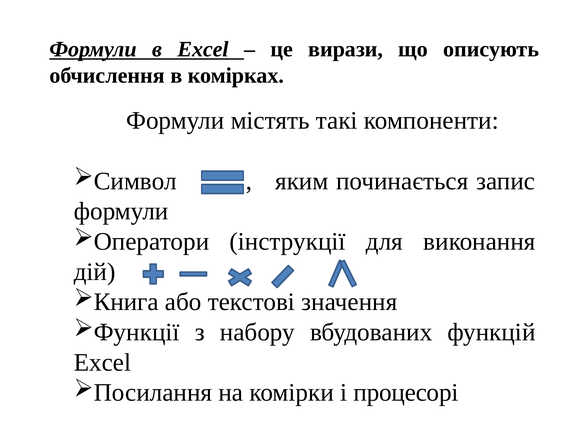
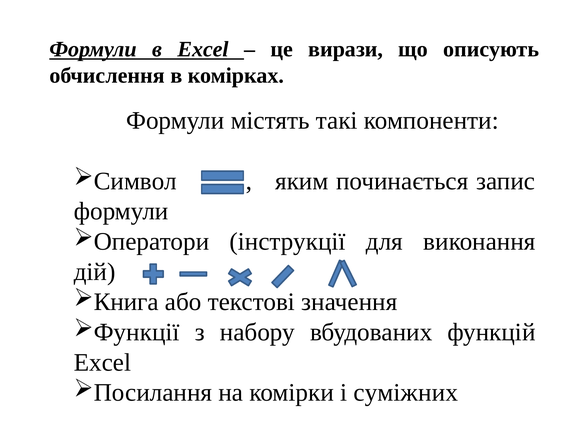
процесорі: процесорі -> суміжних (406, 393)
